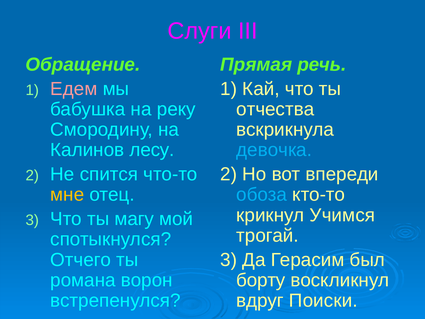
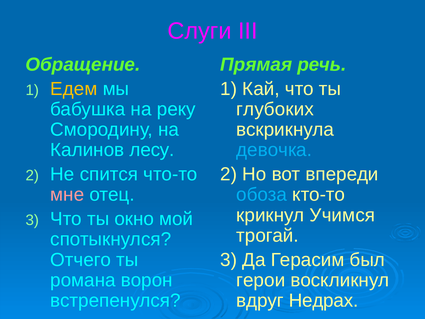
Едем colour: pink -> yellow (74, 89)
отчества: отчества -> глубоких (275, 109)
мне colour: yellow -> pink (67, 195)
магу: магу -> окно (134, 219)
борту: борту -> герои (261, 280)
Поиски: Поиски -> Недрах (324, 300)
